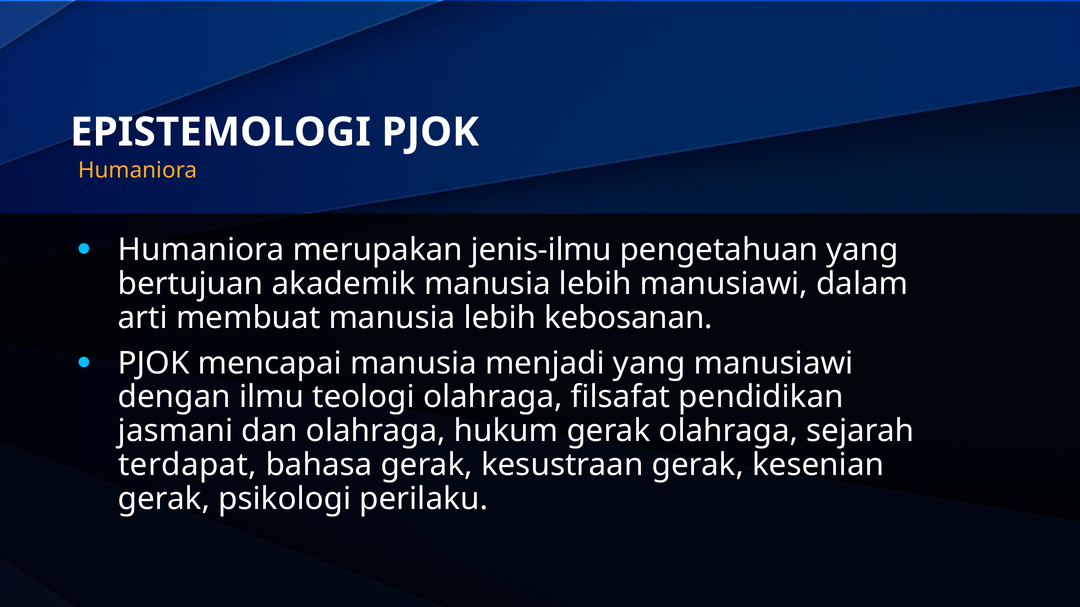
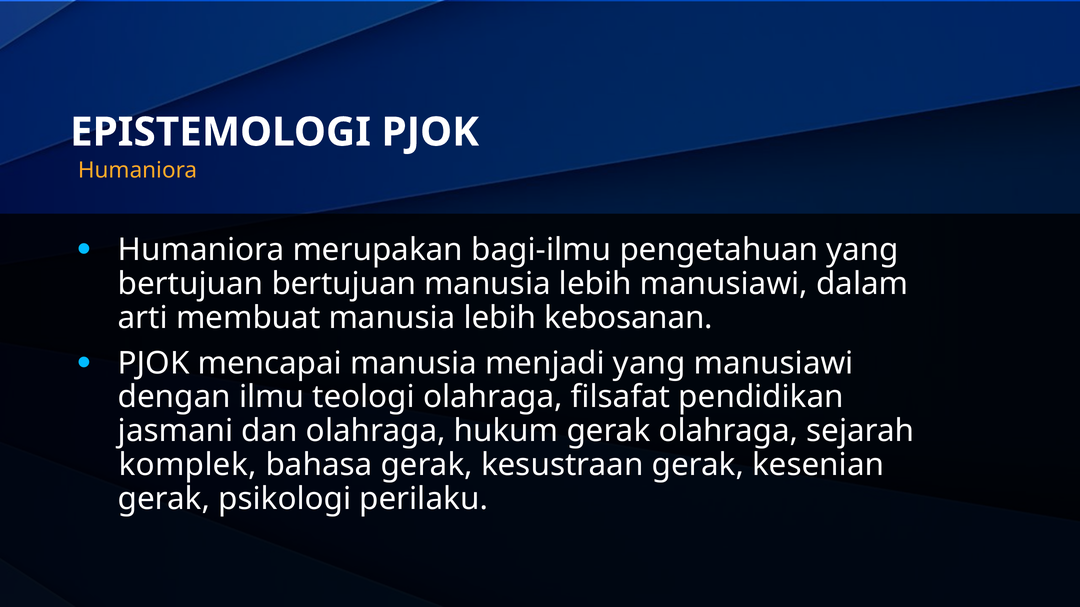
jenis-ilmu: jenis-ilmu -> bagi-ilmu (541, 250)
bertujuan akademik: akademik -> bertujuan (344, 284)
terdapat: terdapat -> komplek (188, 465)
